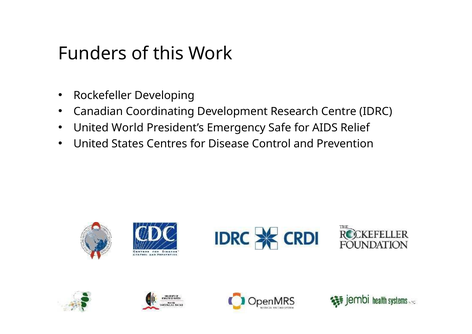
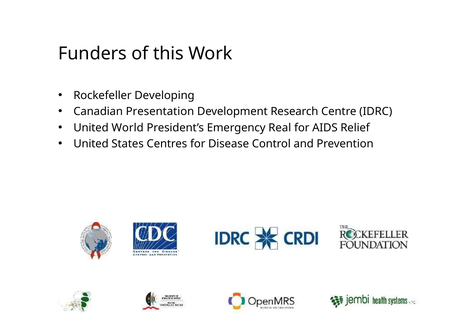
Coordinating: Coordinating -> Presentation (160, 112)
Safe: Safe -> Real (280, 128)
